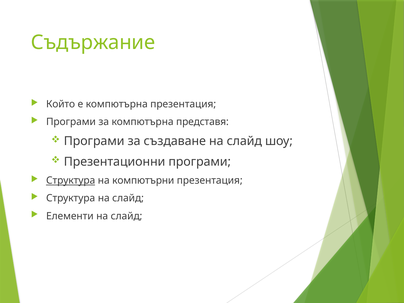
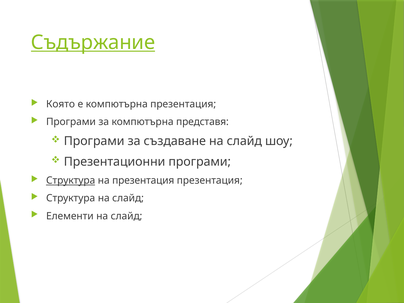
Съдържание underline: none -> present (93, 42)
Който: Който -> Която (61, 104)
на компютърни: компютърни -> презентация (143, 181)
